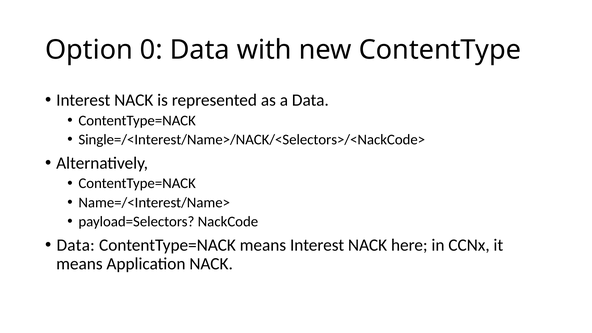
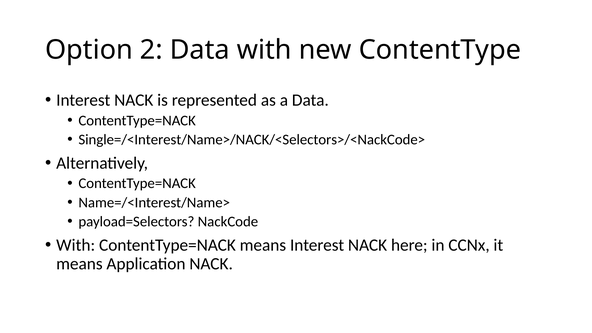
0: 0 -> 2 (151, 50)
Data: Data -> With (76, 245)
